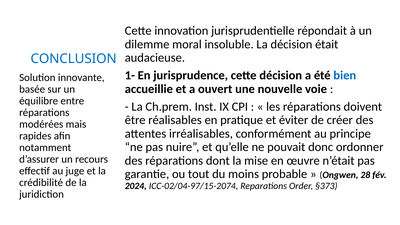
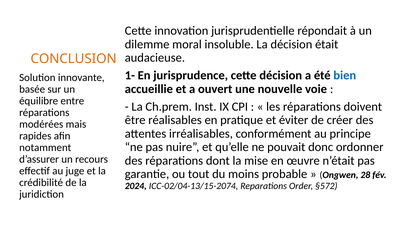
CONCLUSION colour: blue -> orange (74, 59)
ICC-02/04-97/15-2074: ICC-02/04-97/15-2074 -> ICC-02/04-13/15-2074 (194, 186)
§373: §373 -> §572 (326, 186)
